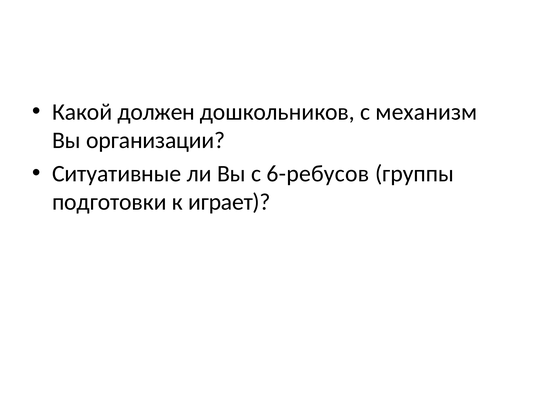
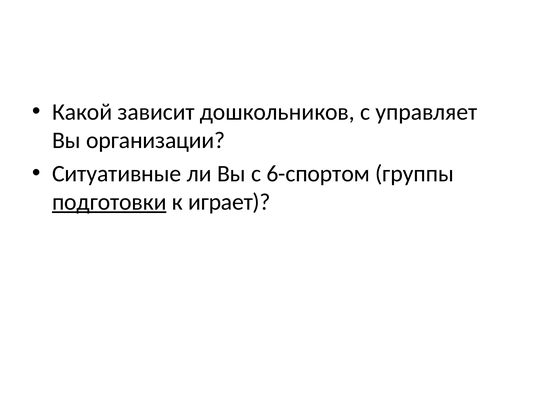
должен: должен -> зависит (156, 112)
механизм: механизм -> управляет (426, 112)
6-ребусов: 6-ребусов -> 6-спортом (318, 174)
подготовки underline: none -> present (109, 202)
